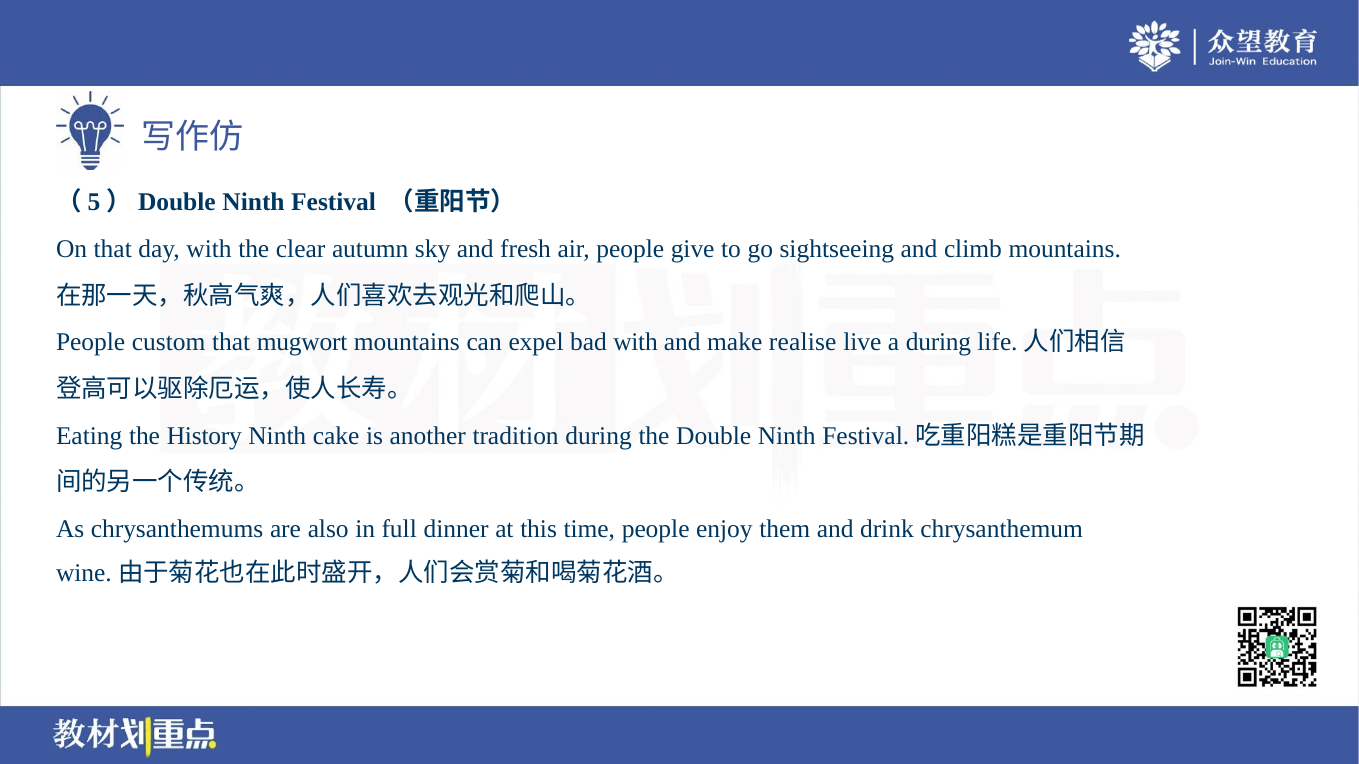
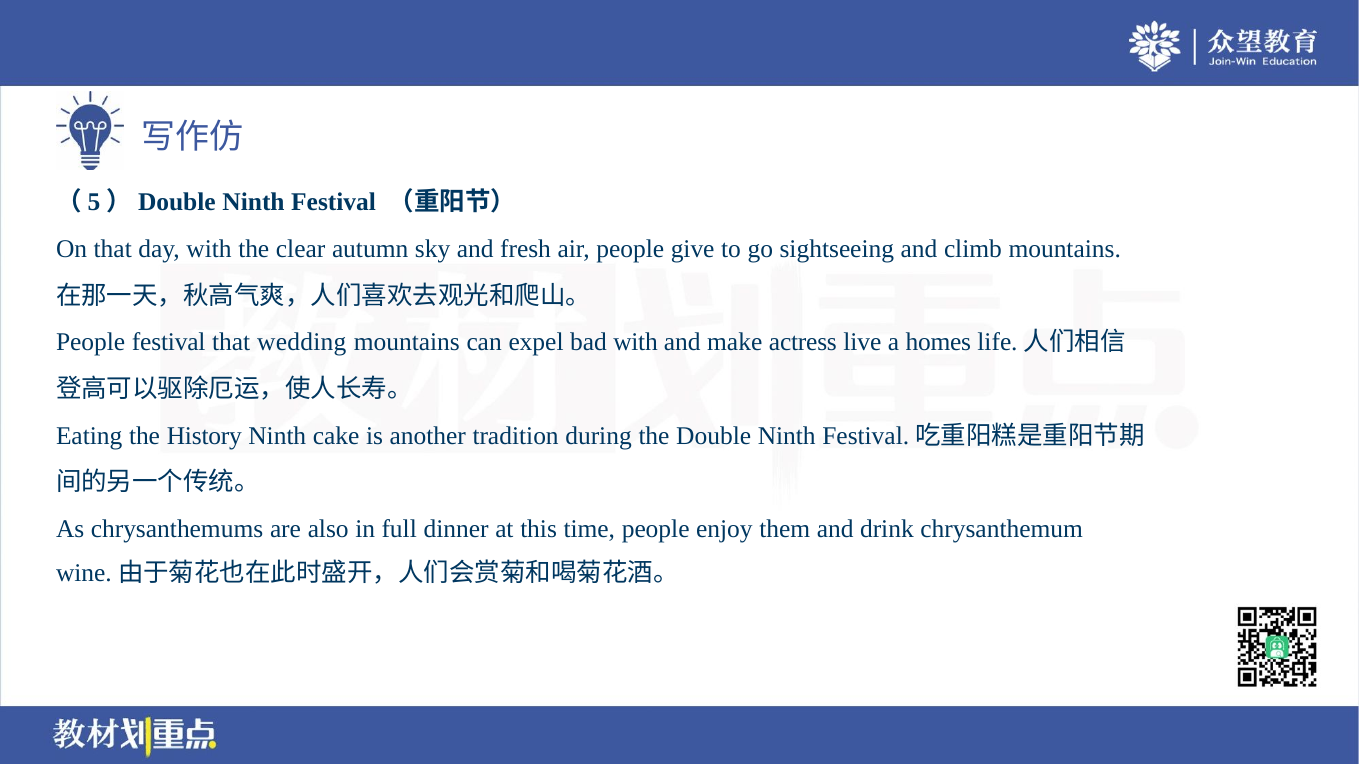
People custom: custom -> festival (169, 343)
mugwort: mugwort -> wedding (302, 343)
realise: realise -> actress (803, 343)
a during: during -> homes (938, 343)
